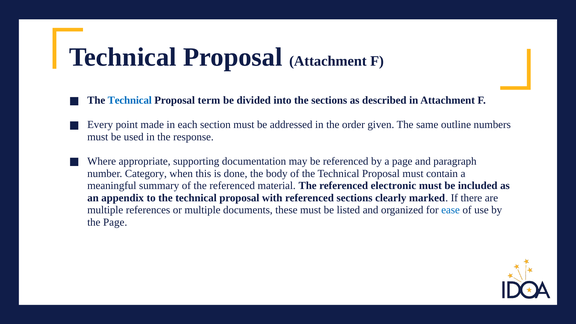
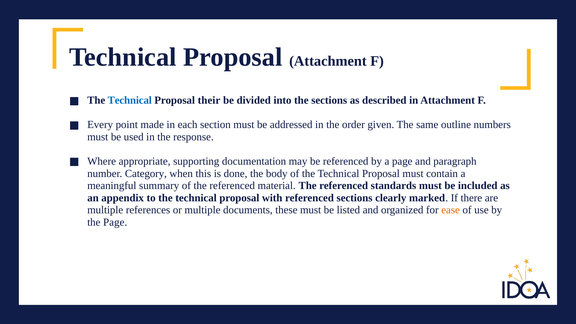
term: term -> their (209, 100)
electronic: electronic -> standards (394, 186)
ease colour: blue -> orange (451, 210)
